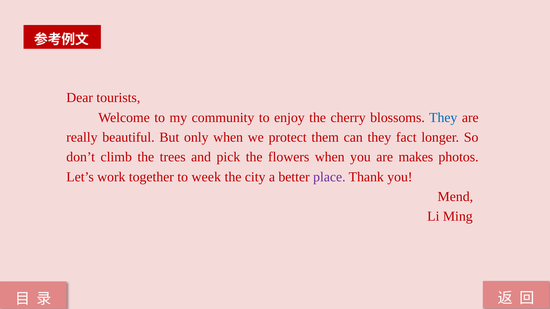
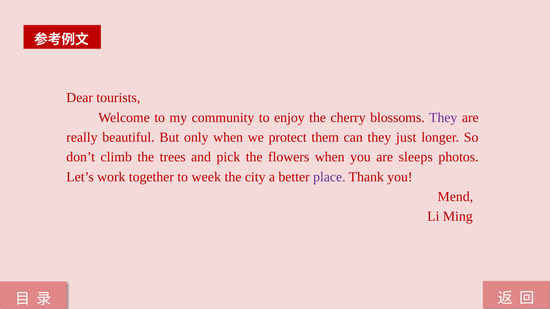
They colour: blue -> purple (443, 118)
fact: fact -> just (406, 137)
makes: makes -> sleeps (416, 157)
